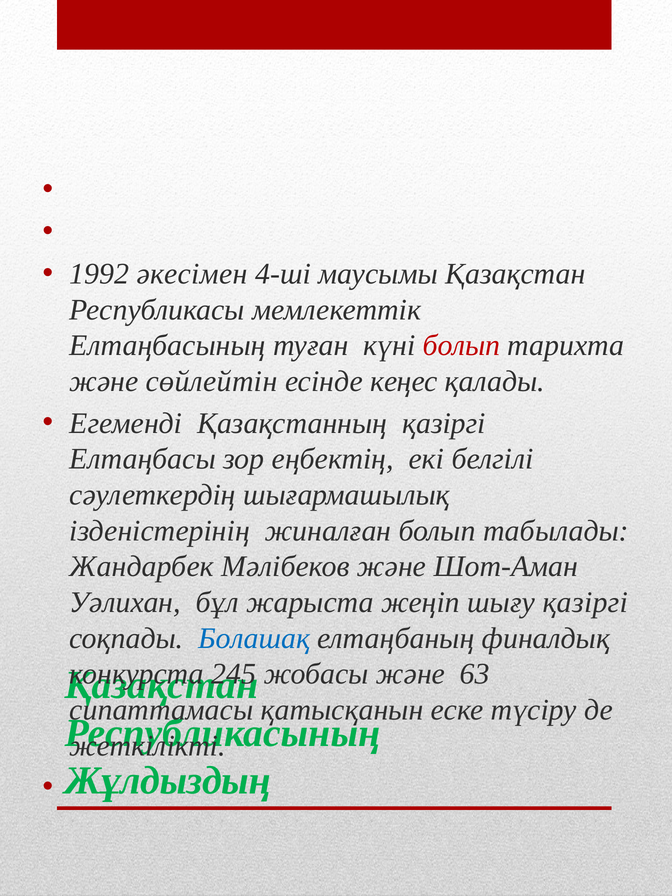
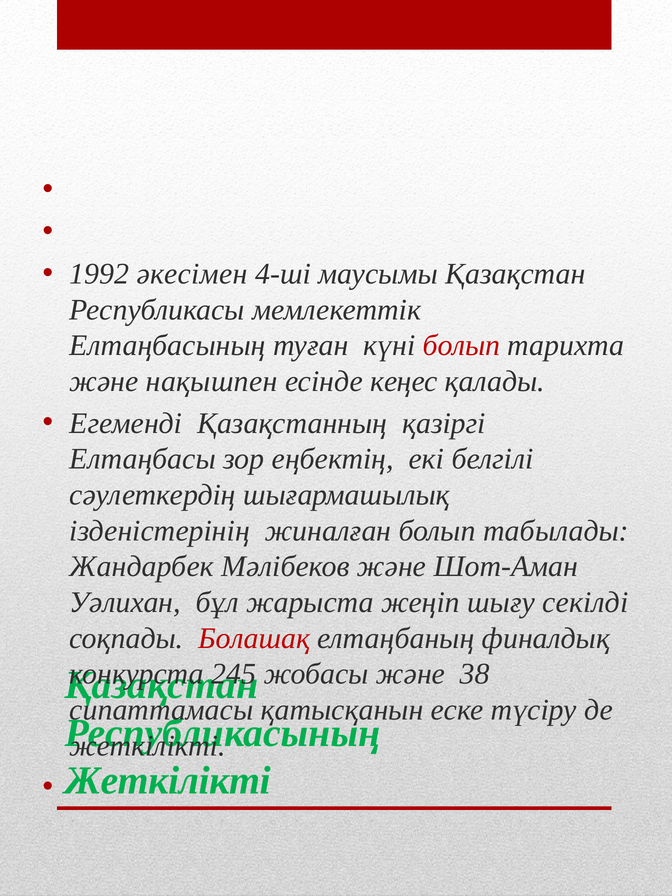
сөйлейтін: сөйлейтін -> нақышпен (212, 381)
шығу қазіргі: қазіргі -> секілді (585, 602)
Болашақ colour: blue -> red (254, 638)
63: 63 -> 38 (475, 674)
Жұлдыздың: Жұлдыздың -> Жеткілікті (168, 781)
